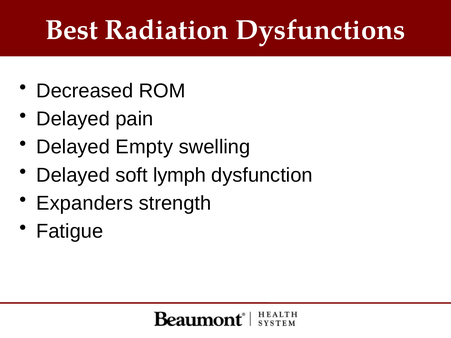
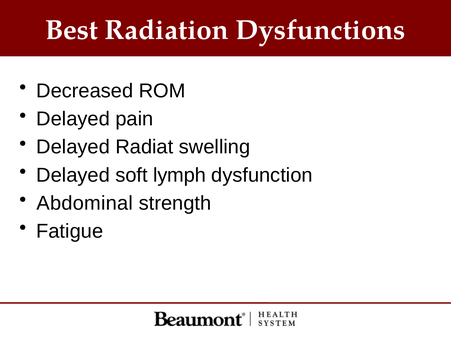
Empty: Empty -> Radiat (144, 147)
Expanders: Expanders -> Abdominal (85, 203)
